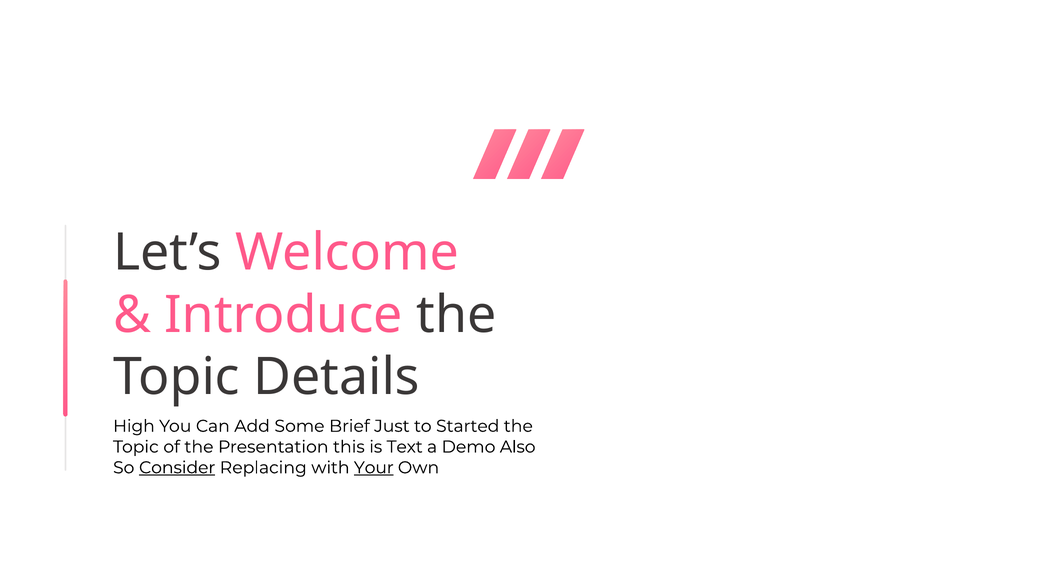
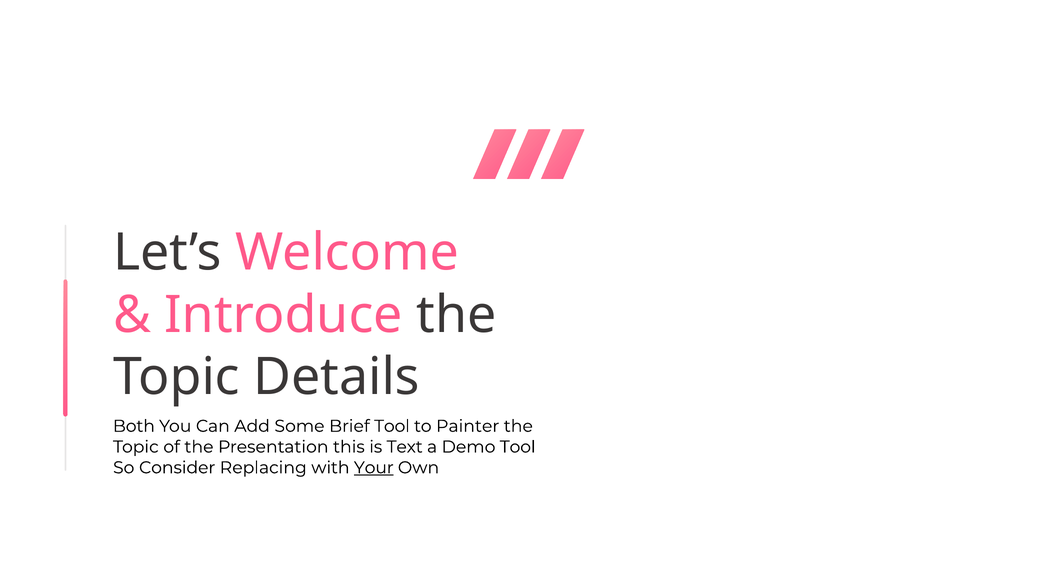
High: High -> Both (134, 426)
Brief Just: Just -> Tool (392, 426)
Started: Started -> Painter (468, 426)
Demo Also: Also -> Tool (518, 447)
Consider underline: present -> none (177, 468)
